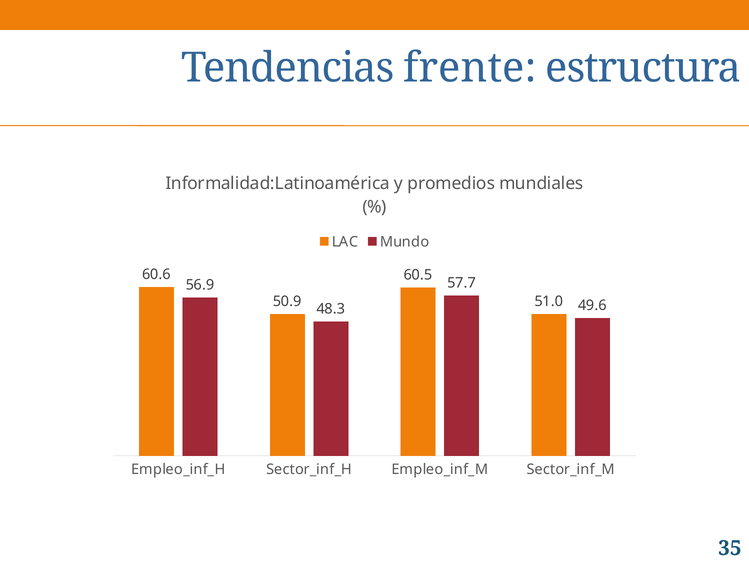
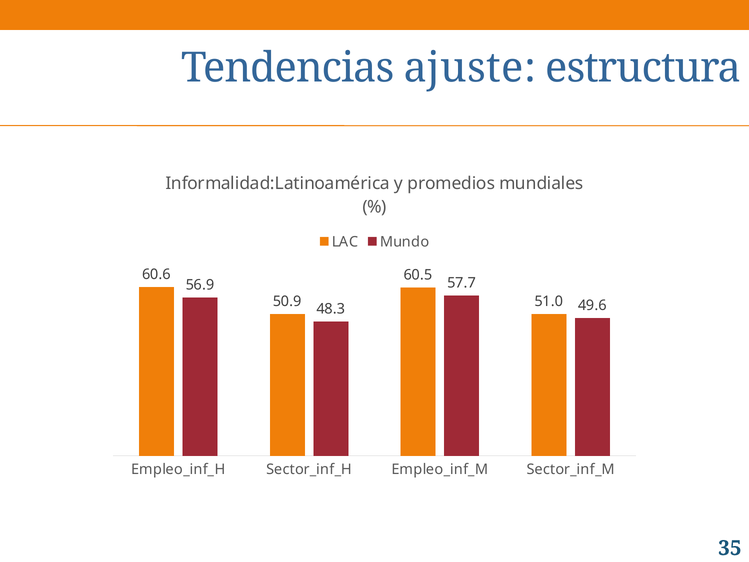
frente: frente -> ajuste (470, 68)
